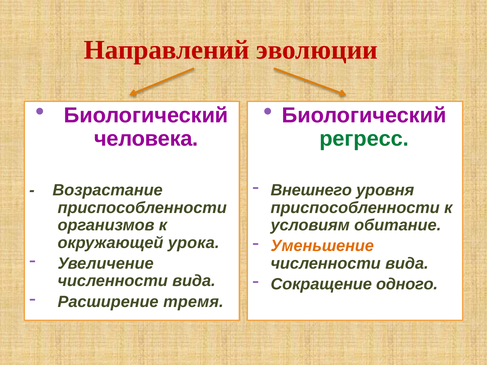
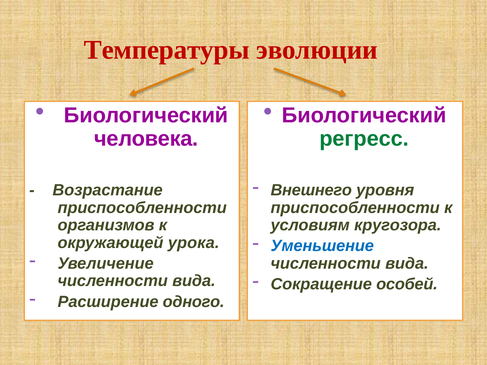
Направлений: Направлений -> Температуры (167, 50)
обитание: обитание -> кругозора (398, 225)
Уменьшение colour: orange -> blue (322, 246)
одного: одного -> особей (407, 284)
тремя: тремя -> одного (194, 302)
